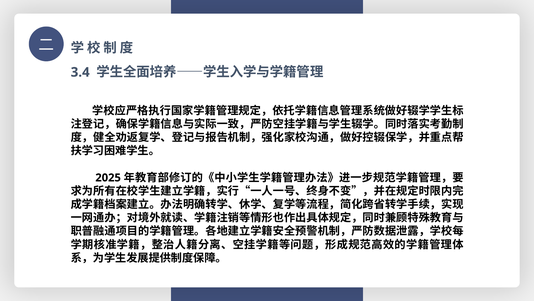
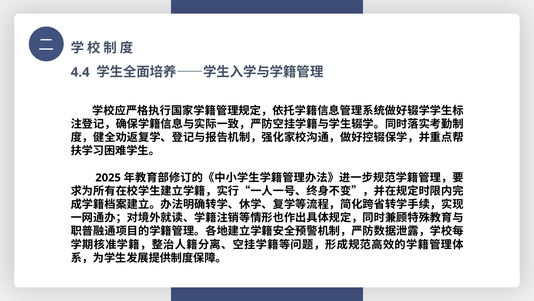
3.4: 3.4 -> 4.4 (80, 72)
